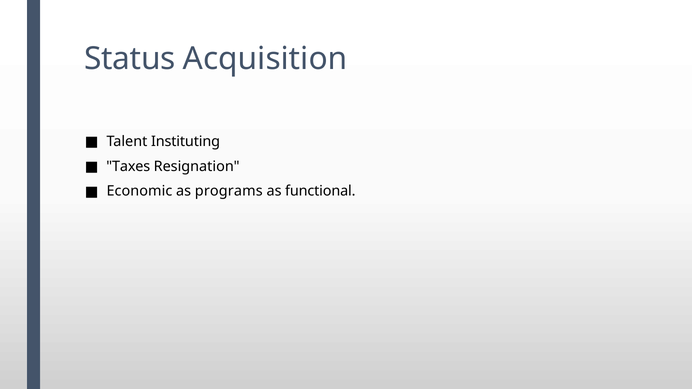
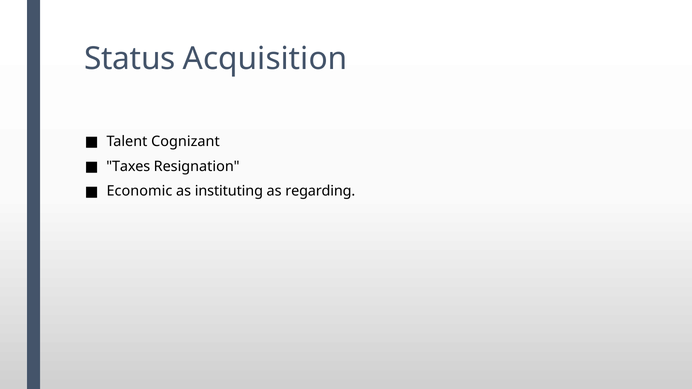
Instituting: Instituting -> Cognizant (185, 141)
programs: programs -> instituting (229, 191)
functional: functional -> regarding (320, 191)
